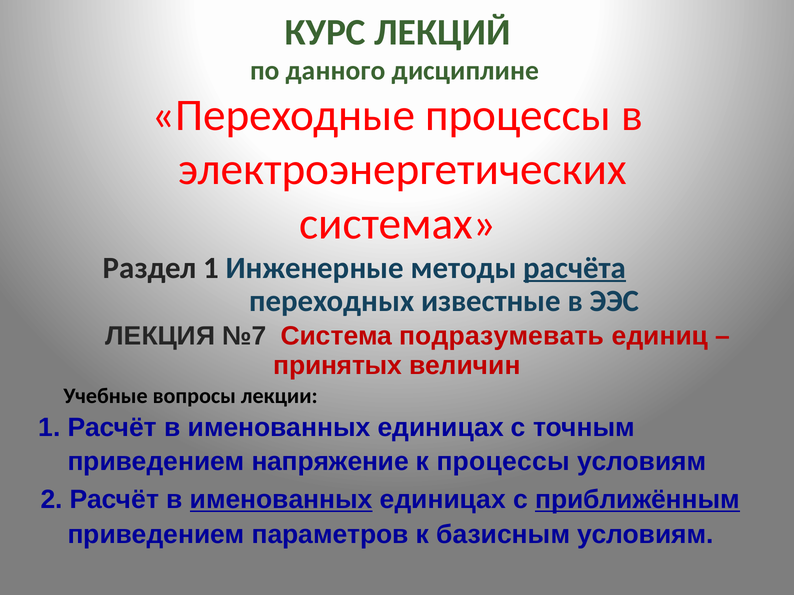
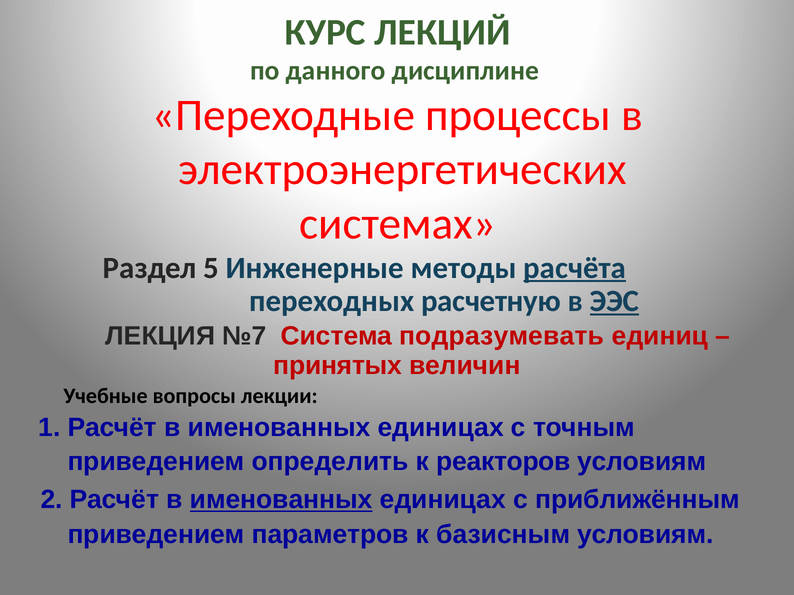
Раздел 1: 1 -> 5 (211, 268)
известные: известные -> расчетную (491, 301)
ЭЭС underline: none -> present (615, 301)
напряжение: напряжение -> определить (330, 462)
к процессы: процессы -> реакторов (503, 462)
приближённым underline: present -> none (638, 500)
